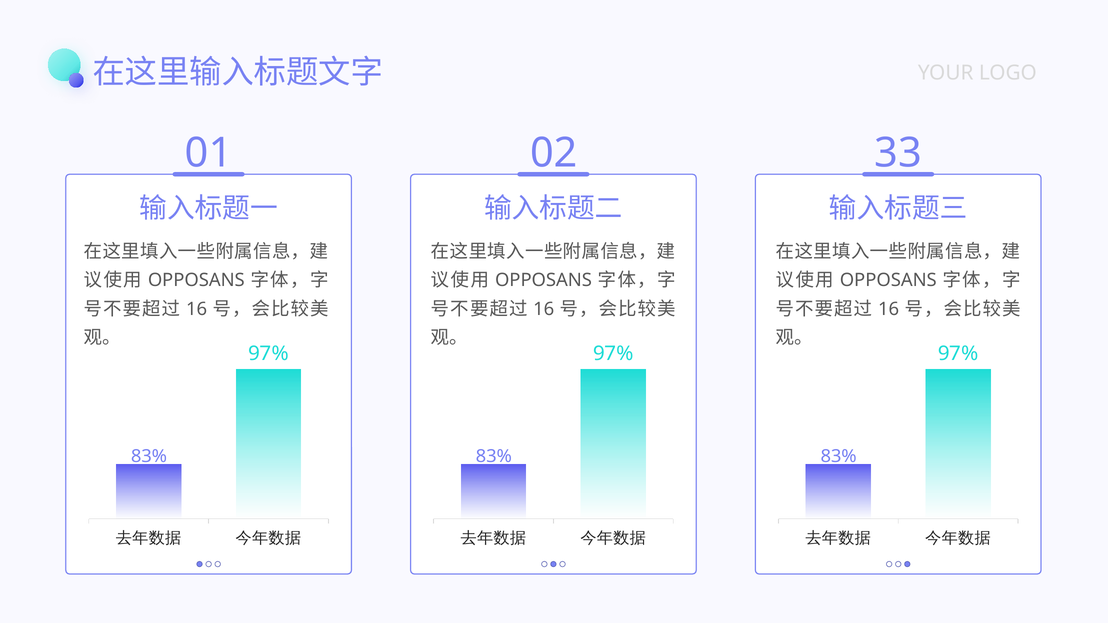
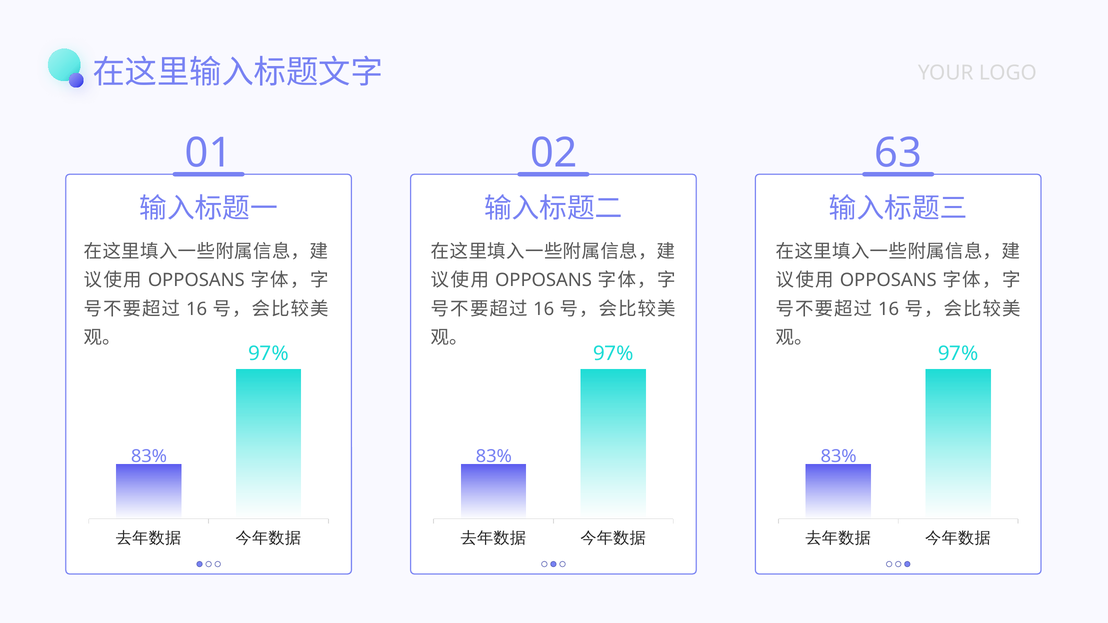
33: 33 -> 63 (898, 153)
